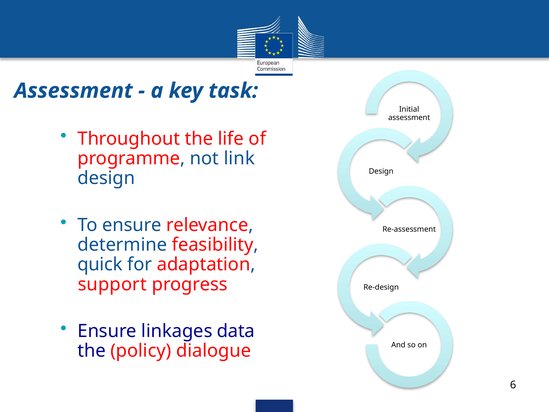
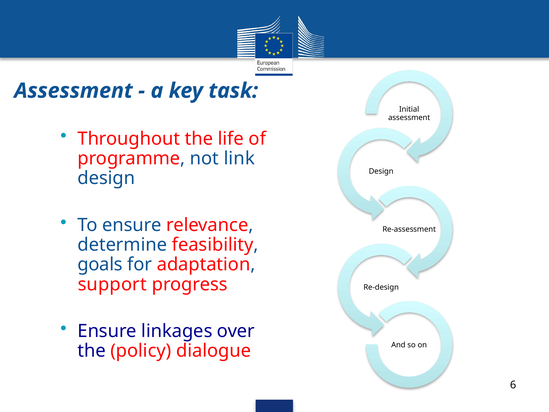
quick: quick -> goals (100, 264)
data: data -> over (236, 331)
